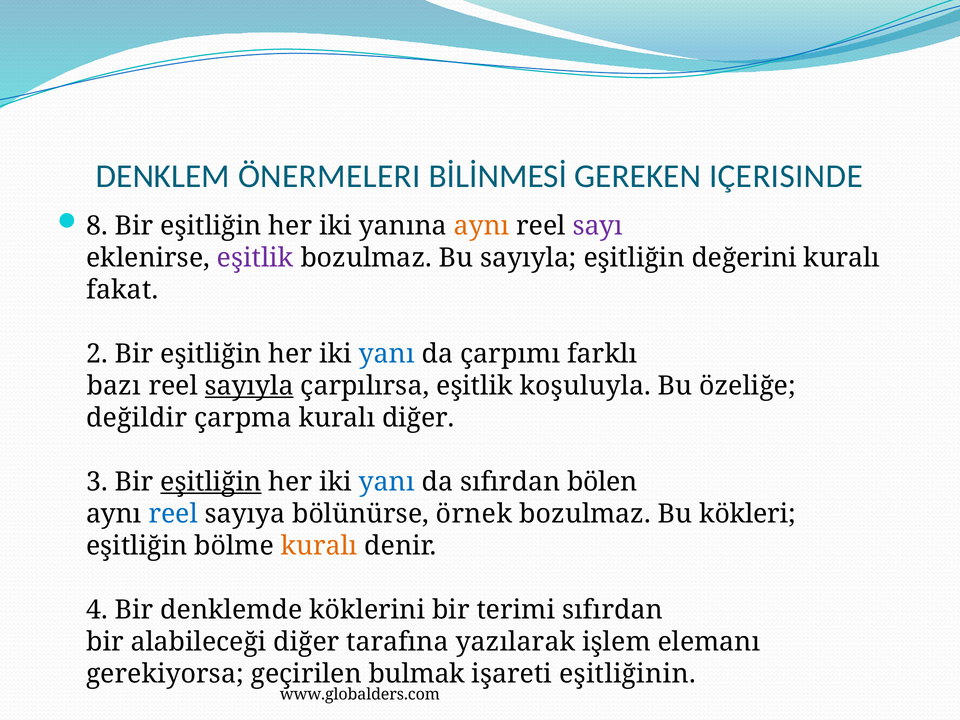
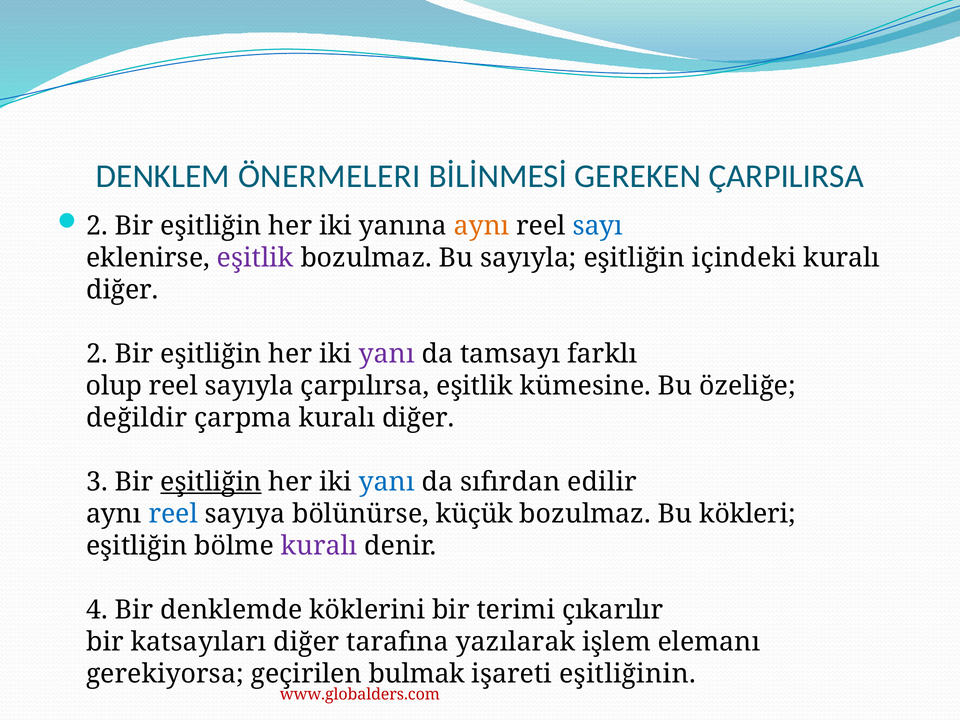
IÇERISINDE: IÇERISINDE -> ÇARPILIRSA (786, 176)
8: 8 -> 2 (97, 226)
sayı colour: purple -> blue (598, 226)
değerini: değerini -> içindeki (744, 258)
fakat: fakat -> diğer (122, 290)
yanı colour: blue -> purple (387, 354)
çarpımı: çarpımı -> tamsayı (510, 354)
bazı: bazı -> olup (114, 386)
sayıyla underline: present -> none (249, 386)
koşuluyla: koşuluyla -> kümesine (585, 386)
bölen: bölen -> edilir (602, 482)
örnek: örnek -> küçük (474, 514)
kuralı colour: orange -> purple (319, 546)
terimi sıfırdan: sıfırdan -> çıkarılır (613, 610)
alabileceği: alabileceği -> katsayıları (199, 642)
www.globalders.com colour: black -> red (360, 695)
